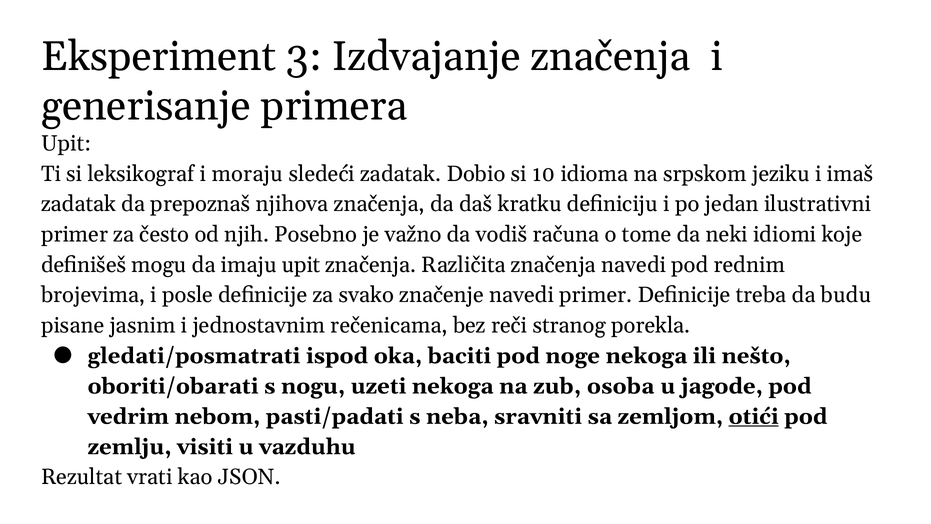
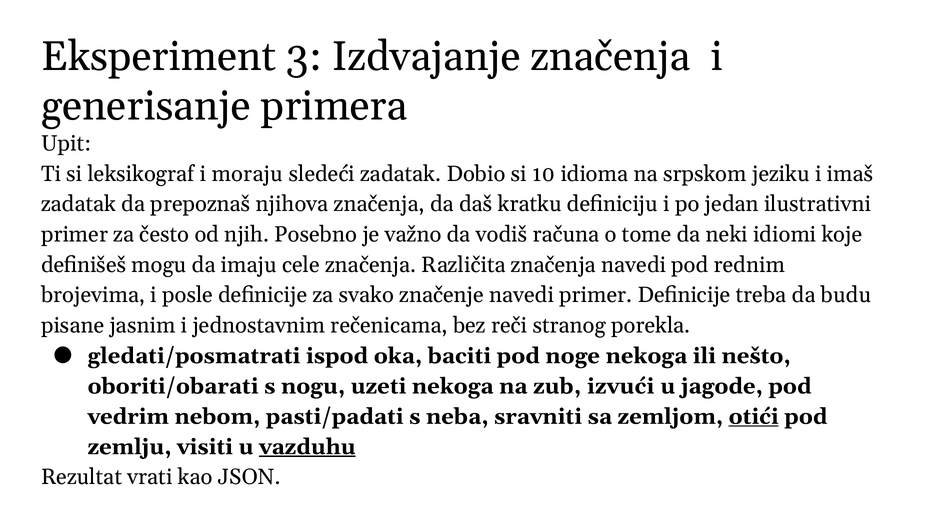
imaju upit: upit -> cele (301, 265)
osoba: osoba -> izvući (621, 386)
vazduhu underline: none -> present (307, 447)
